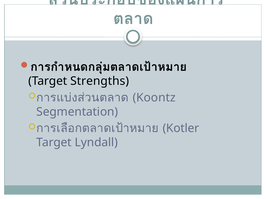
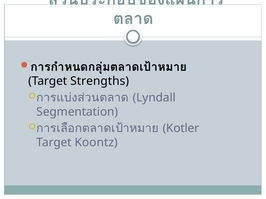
Koontz: Koontz -> Lyndall (154, 98)
Lyndall: Lyndall -> Koontz (96, 143)
